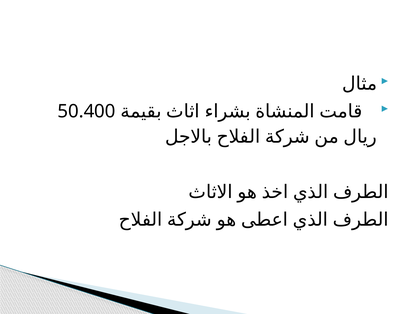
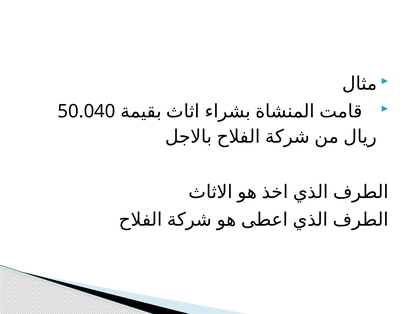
50.400: 50.400 -> 50.040 (87, 111)
